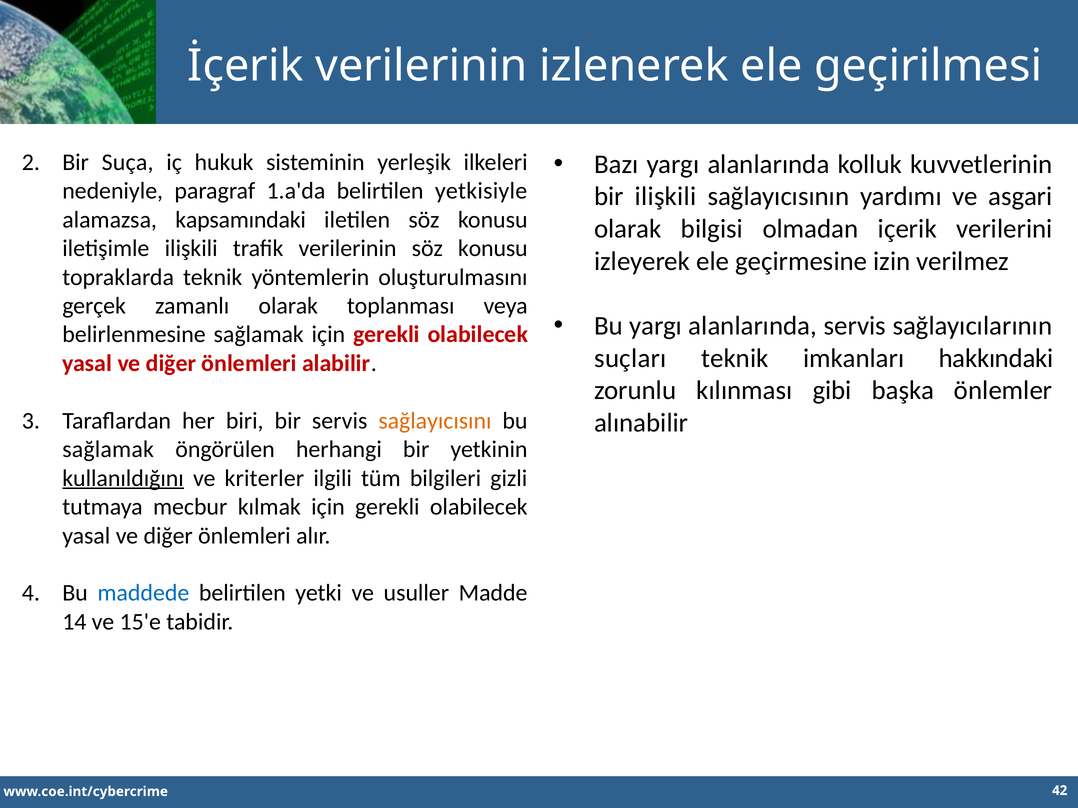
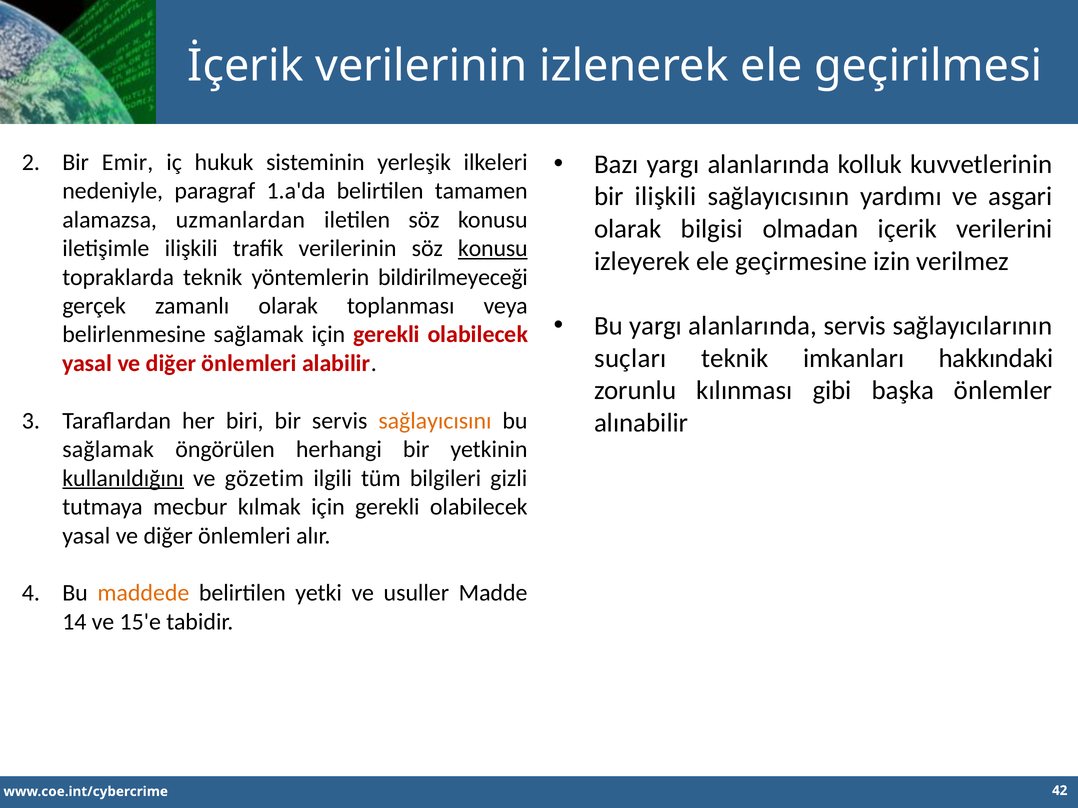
Suça: Suça -> Emir (128, 162)
yetkisiyle: yetkisiyle -> tamamen (481, 191)
kapsamındaki: kapsamındaki -> uzmanlardan (240, 220)
konusu underline: none -> present (493, 249)
oluşturulmasını: oluşturulmasını -> bildirilmeyeceği (453, 277)
kriterler: kriterler -> gözetim (264, 478)
maddede colour: blue -> orange (143, 593)
